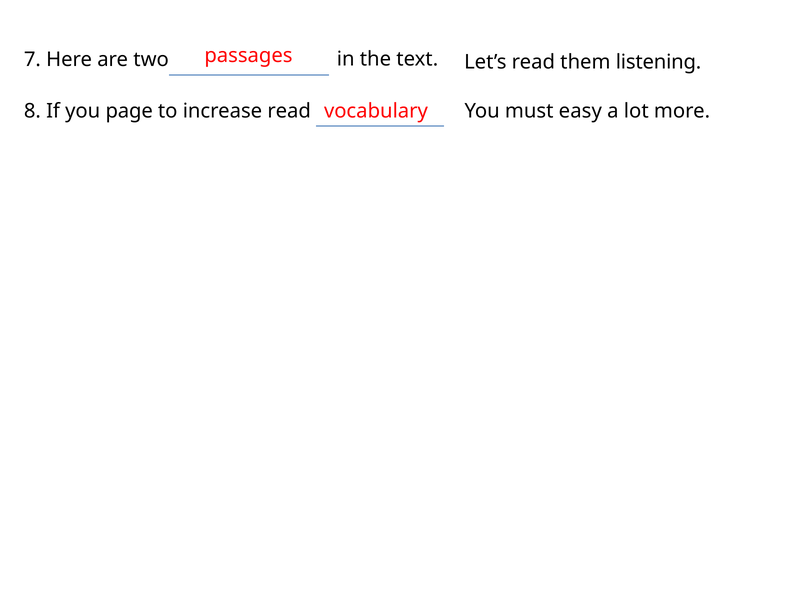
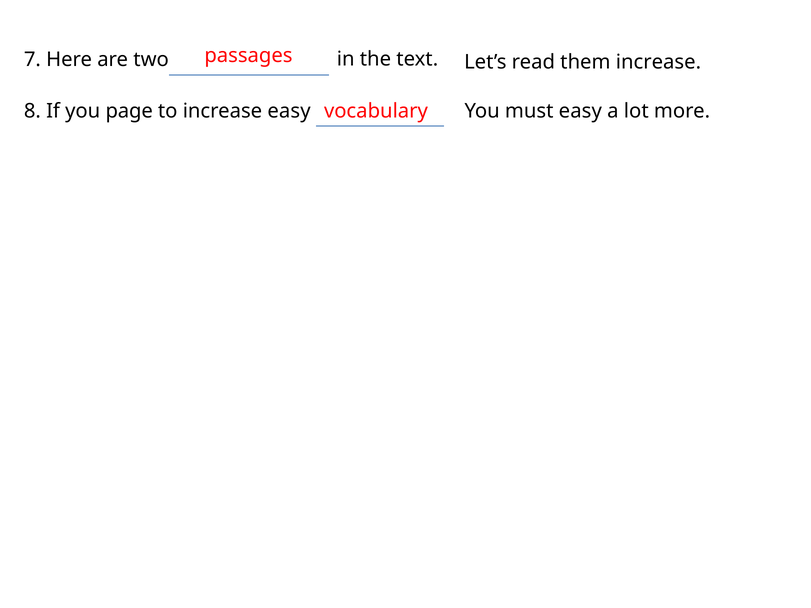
them listening: listening -> increase (658, 62)
increase read: read -> easy (289, 111)
